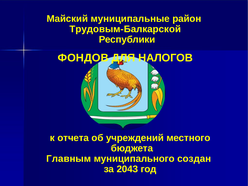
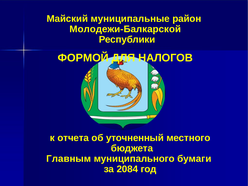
Трудовым-Балкарской: Трудовым-Балкарской -> Молодежи-Балкарской (125, 29)
ФОНДОВ: ФОНДОВ -> ФОРМОЙ (83, 58)
учреждений: учреждений -> уточненный (135, 138)
создан: создан -> бумаги (194, 159)
2043: 2043 -> 2084 (127, 169)
